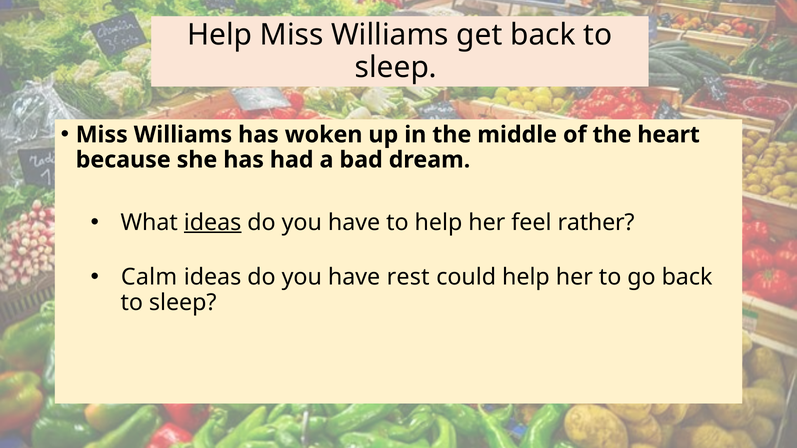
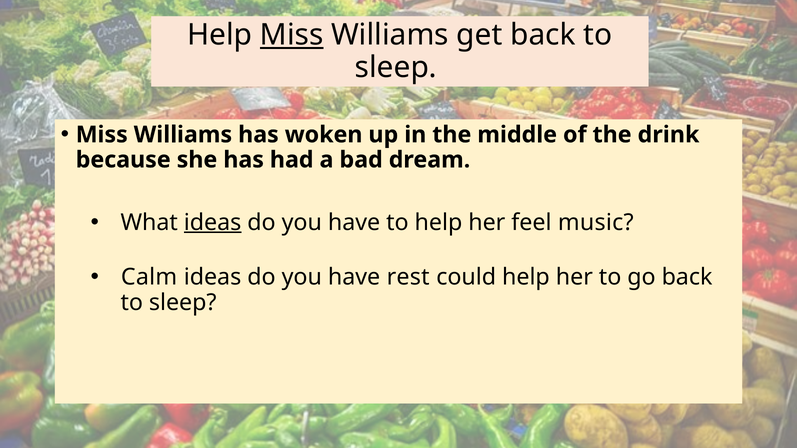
Miss underline: none -> present (292, 35)
heart: heart -> drink (668, 135)
rather: rather -> music (596, 223)
